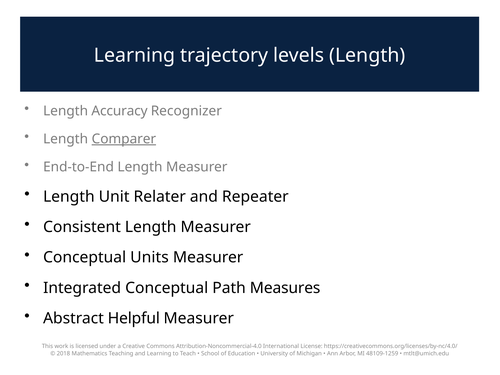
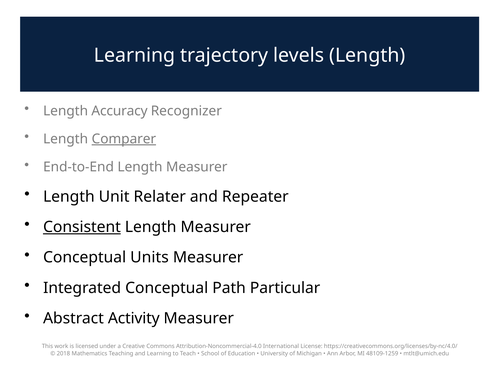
Consistent underline: none -> present (82, 227)
Measures: Measures -> Particular (285, 288)
Helpful: Helpful -> Activity (134, 319)
